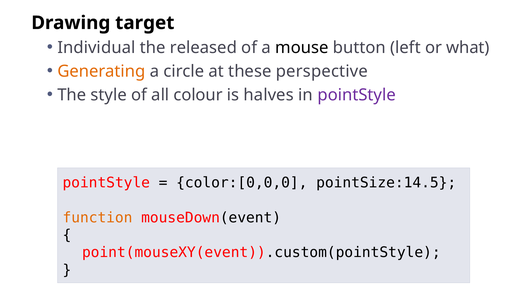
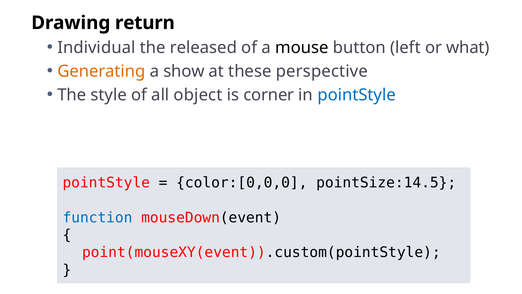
target: target -> return (145, 23)
circle: circle -> show (184, 71)
colour: colour -> object (198, 95)
halves: halves -> corner (269, 95)
pointStyle colour: purple -> blue (357, 95)
function colour: orange -> blue (98, 217)
